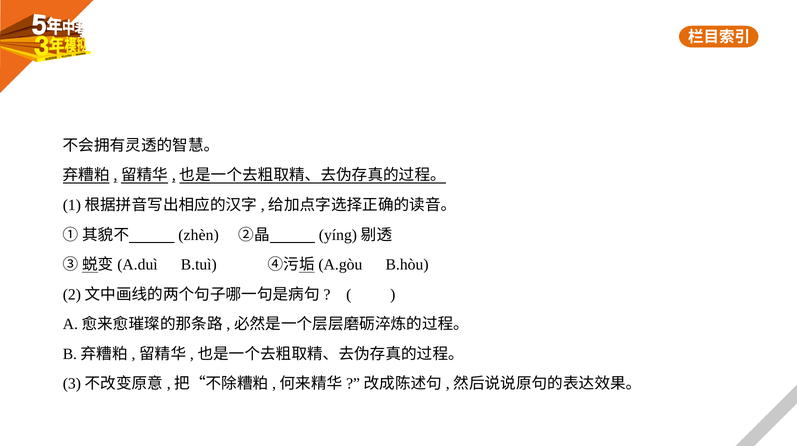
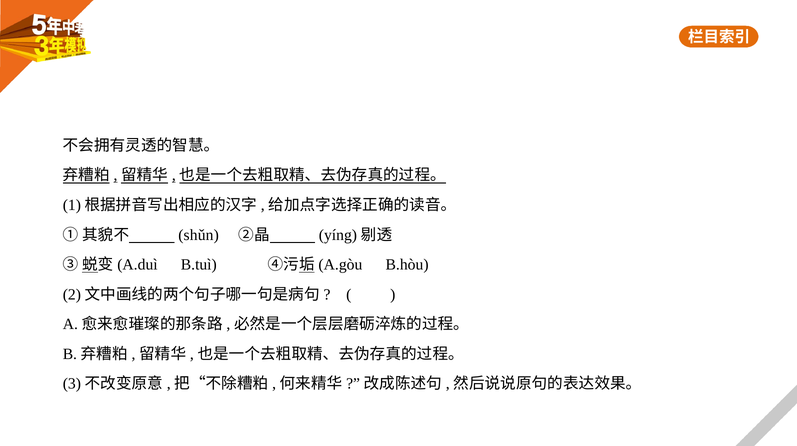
zhèn: zhèn -> shǔn (199, 235)
